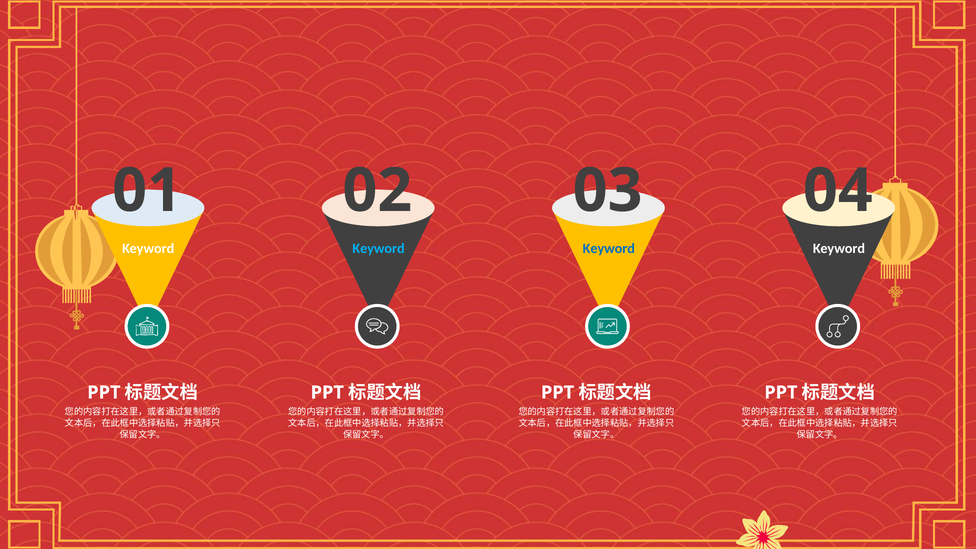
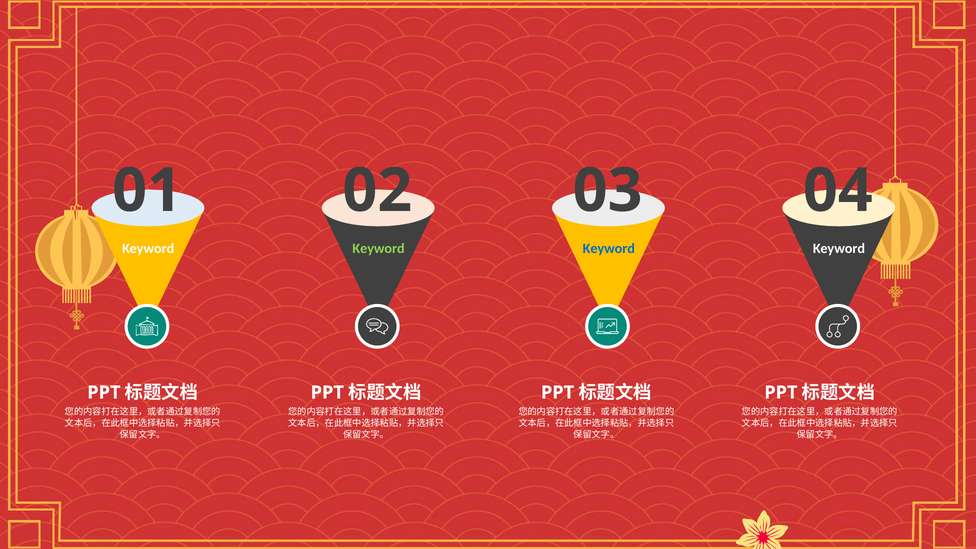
Keyword colour: light blue -> light green (379, 248)
